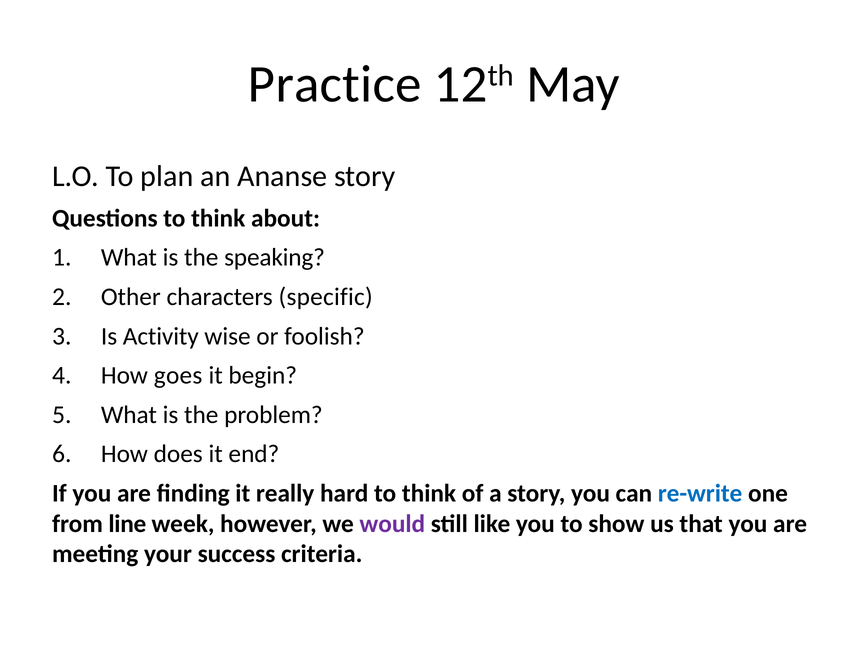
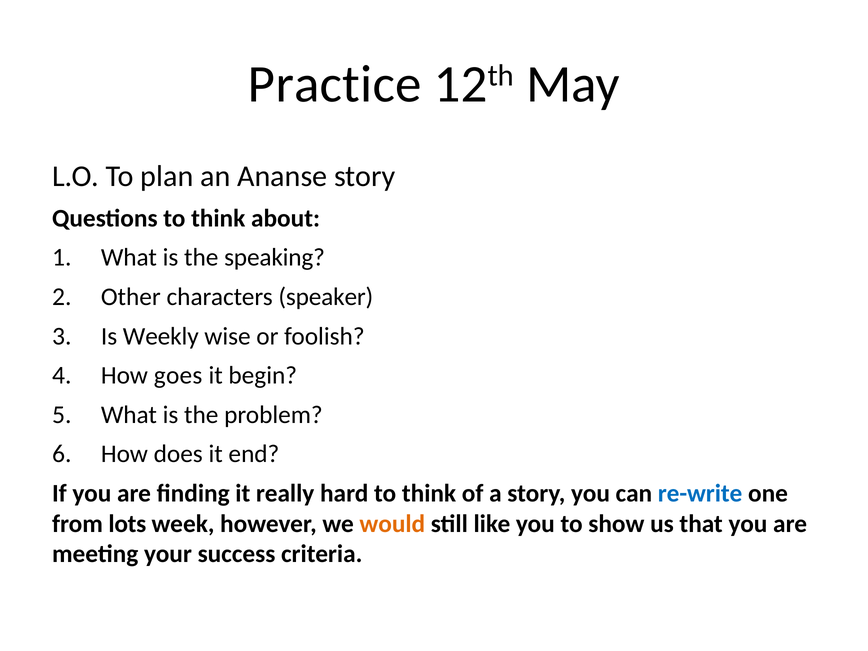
specific: specific -> speaker (326, 297)
Activity: Activity -> Weekly (161, 336)
line: line -> lots (127, 524)
would colour: purple -> orange (392, 524)
